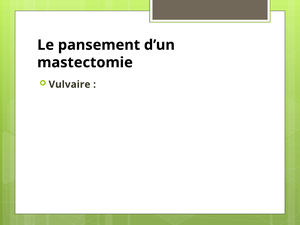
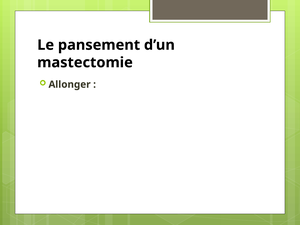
Vulvaire: Vulvaire -> Allonger (70, 84)
